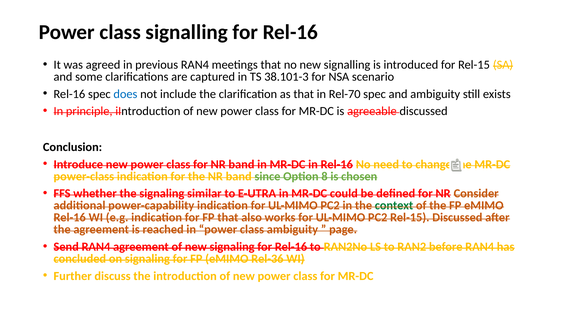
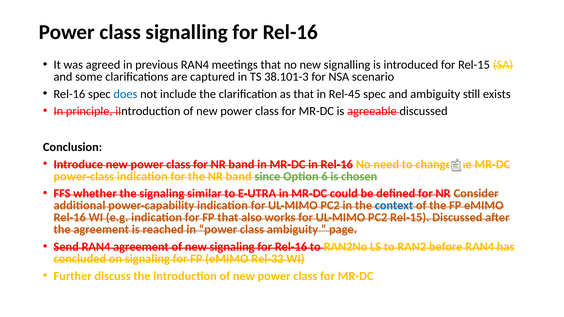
Rel-70: Rel-70 -> Rel-45 (345, 94)
8: 8 -> 6 (325, 176)
context colour: green -> blue (394, 206)
Rel-36: Rel-36 -> Rel-33 (267, 259)
